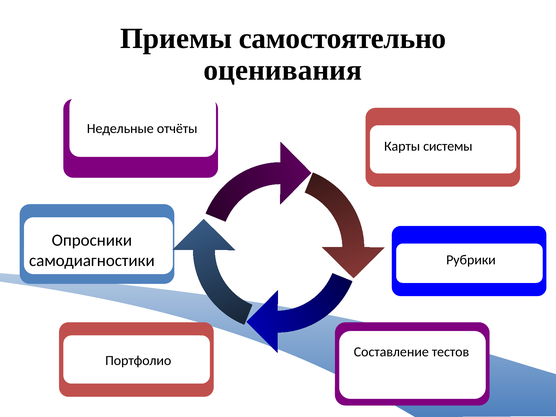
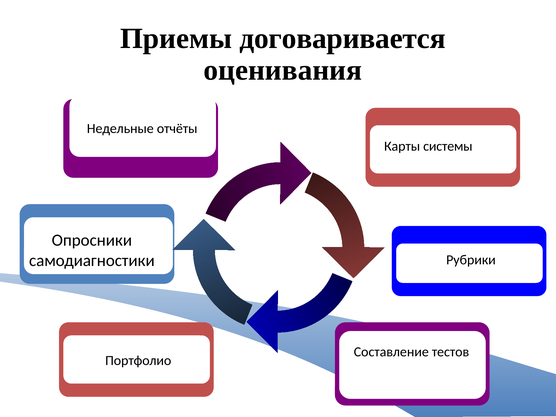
самостоятельно: самостоятельно -> договаривается (343, 39)
